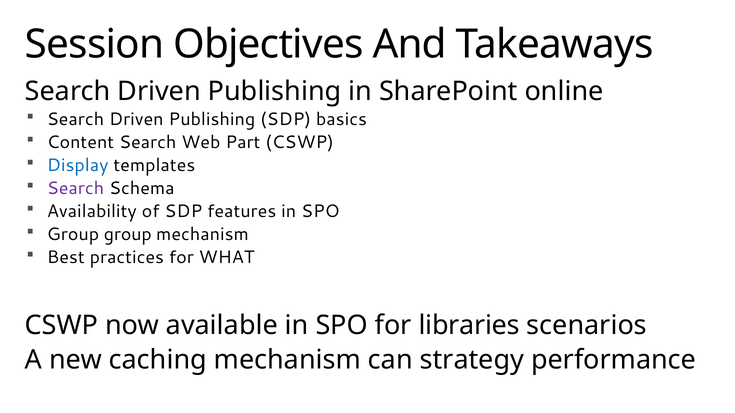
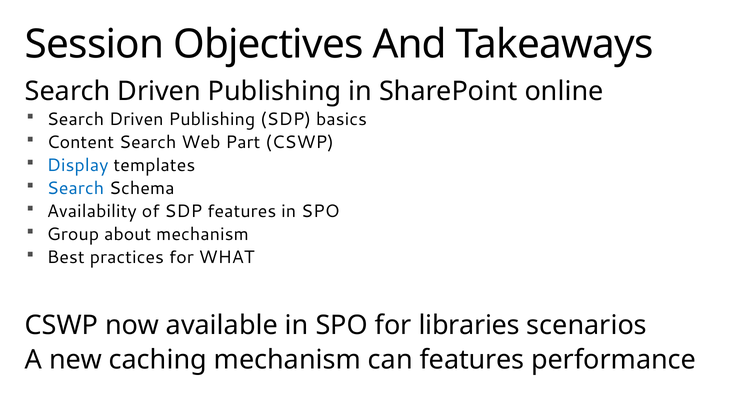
Search colour: purple -> blue (75, 189)
Group group: group -> about (128, 235)
can strategy: strategy -> features (472, 360)
